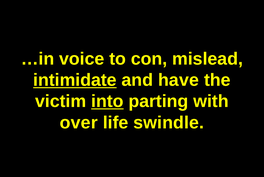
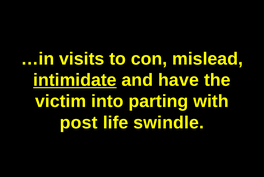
voice: voice -> visits (82, 59)
into underline: present -> none (107, 101)
over: over -> post (79, 123)
